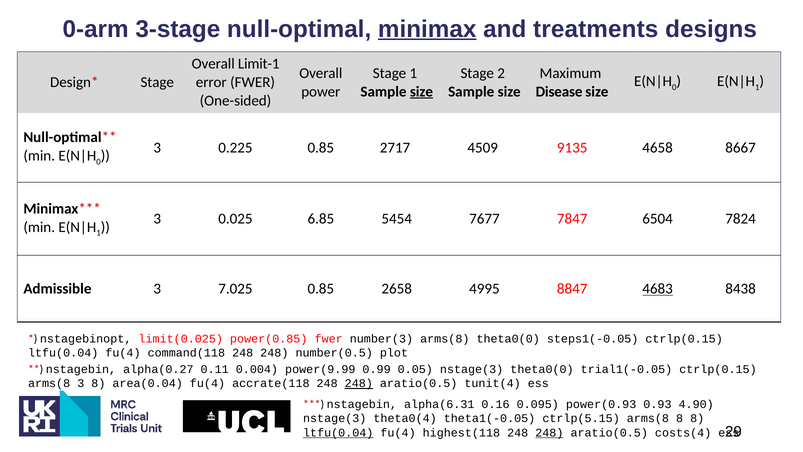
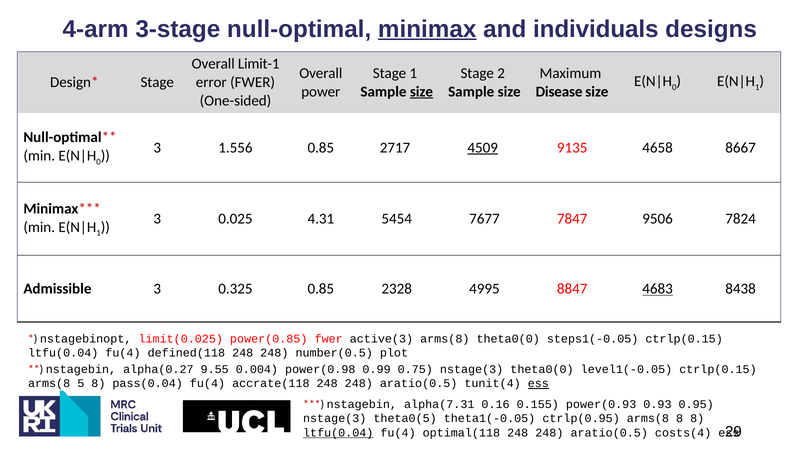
0-arm: 0-arm -> 4-arm (96, 29)
treatments: treatments -> individuals (596, 29)
0.225: 0.225 -> 1.556 (235, 148)
4509 underline: none -> present (483, 148)
6.85: 6.85 -> 4.31 (321, 219)
6504: 6504 -> 9506 (658, 219)
7.025: 7.025 -> 0.325 (235, 289)
2658: 2658 -> 2328 (397, 289)
number(3: number(3 -> active(3 (381, 339)
command(118: command(118 -> defined(118 (186, 353)
0.11: 0.11 -> 9.55 (215, 369)
power(9.99: power(9.99 -> power(0.98 (320, 369)
0.05: 0.05 -> 0.75 (415, 369)
trial1(-0.05: trial1(-0.05 -> level1(-0.05 (626, 369)
arms(8 3: 3 -> 5 (81, 383)
area(0.04: area(0.04 -> pass(0.04 (148, 383)
248 underline: present -> none (359, 383)
ess underline: none -> present (538, 383)
alpha(6.31: alpha(6.31 -> alpha(7.31 (439, 404)
0.095: 0.095 -> 0.155 (538, 404)
4.90: 4.90 -> 0.95 (696, 404)
theta0(4: theta0(4 -> theta0(5 (405, 418)
ctrlp(5.15: ctrlp(5.15 -> ctrlp(0.95 (581, 418)
highest(118: highest(118 -> optimal(118 (461, 432)
248 underline: present -> none (549, 432)
